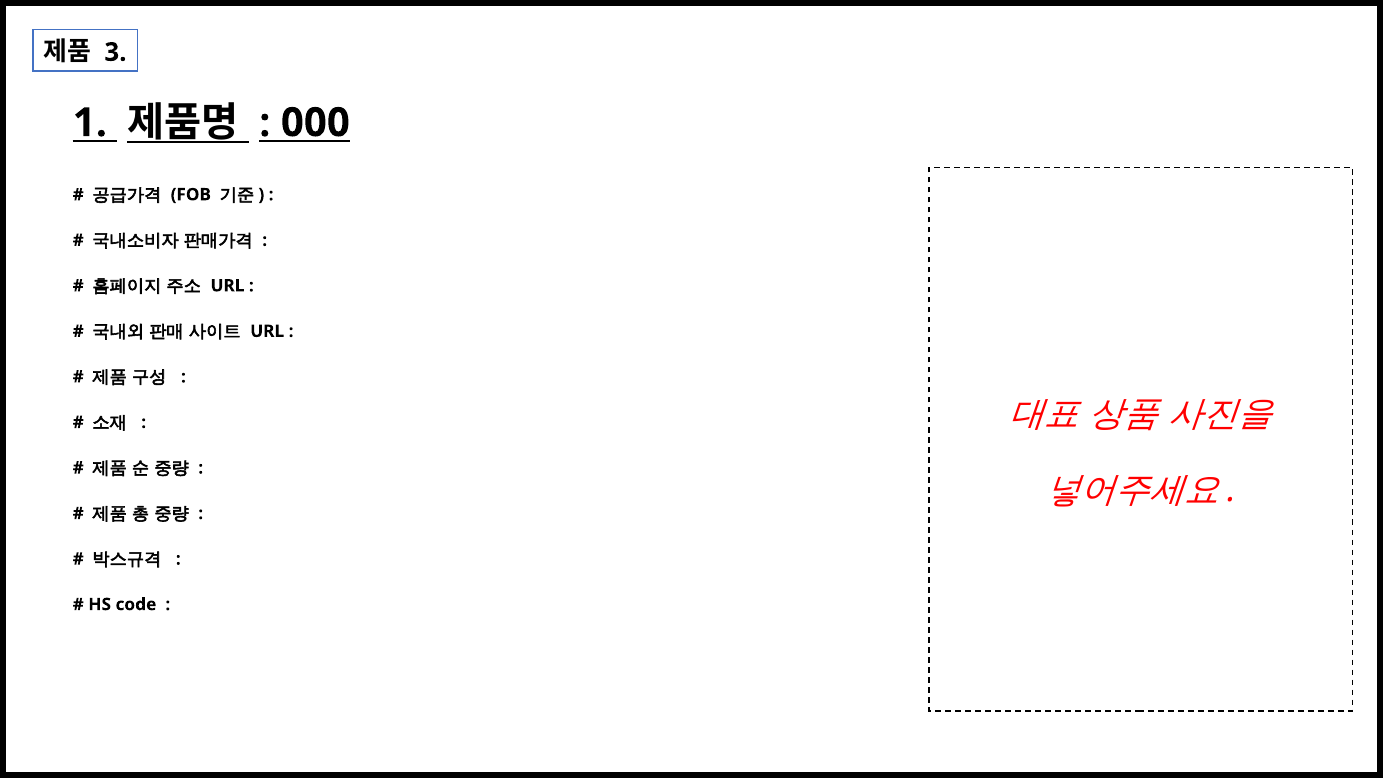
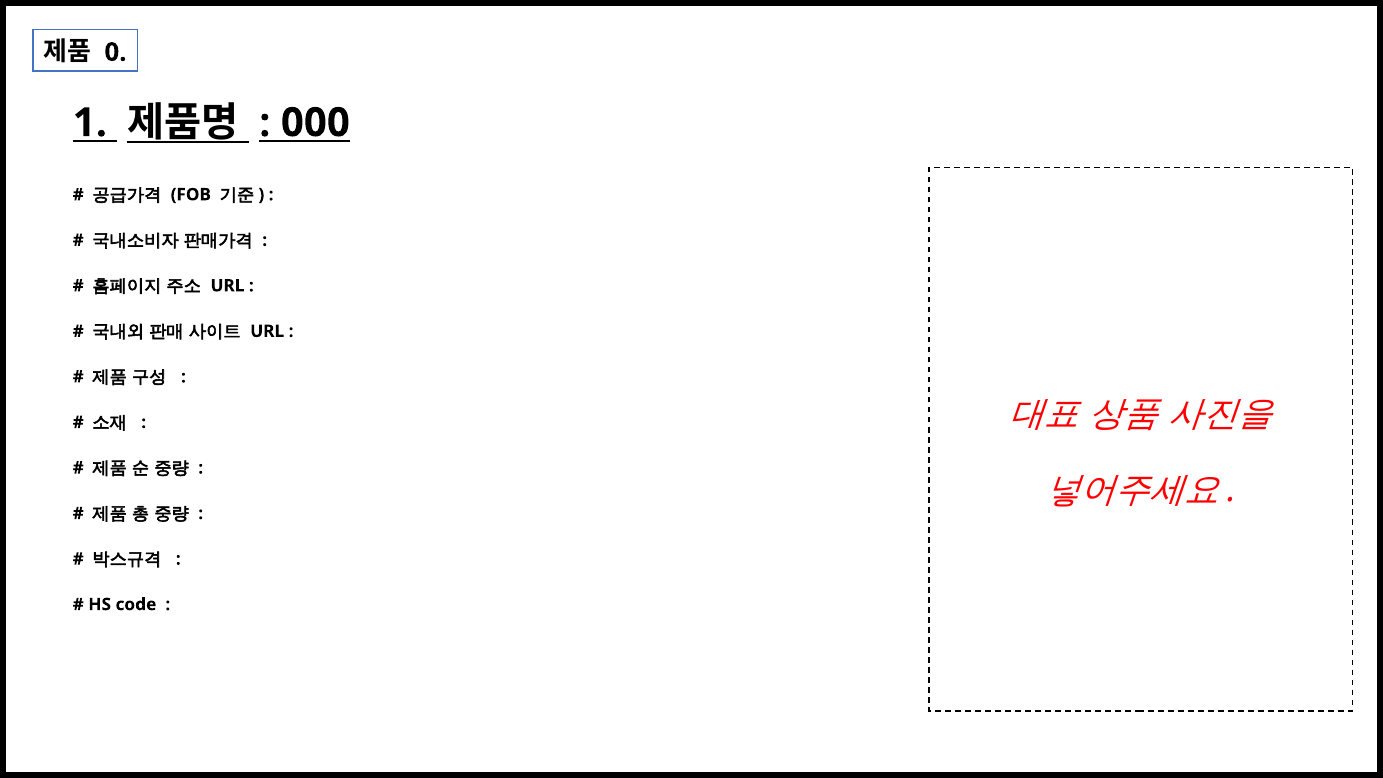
3: 3 -> 0 (115, 52)
